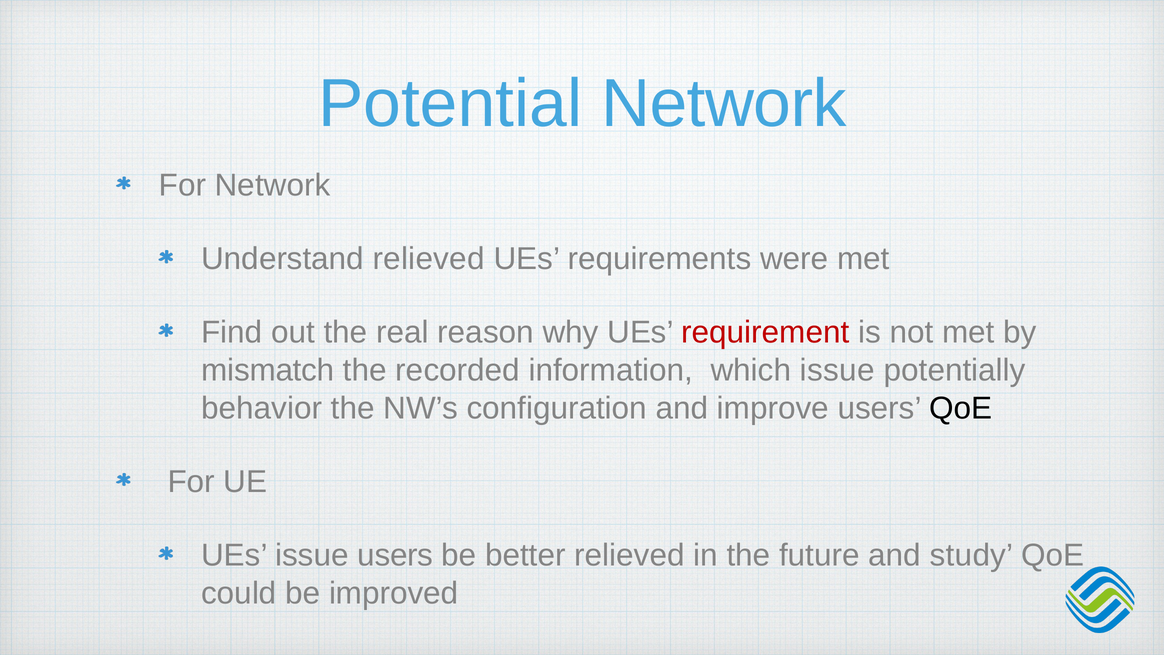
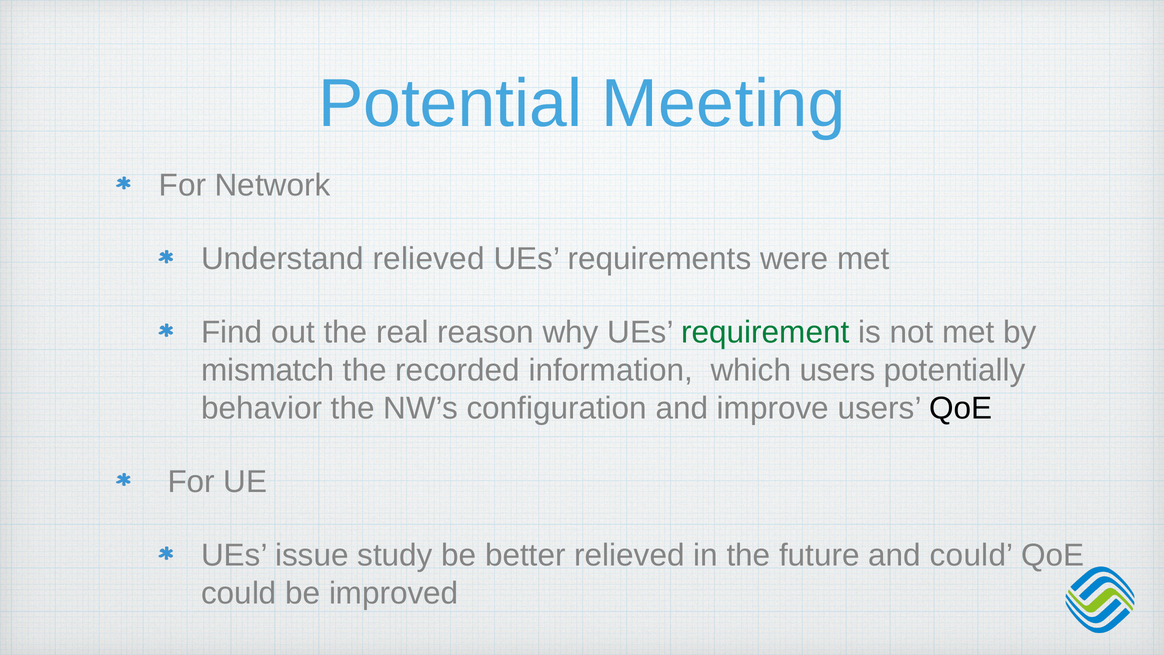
Potential Network: Network -> Meeting (723, 104)
requirement colour: red -> green (765, 332)
which issue: issue -> users (838, 370)
issue users: users -> study (395, 555)
and study: study -> could (972, 555)
